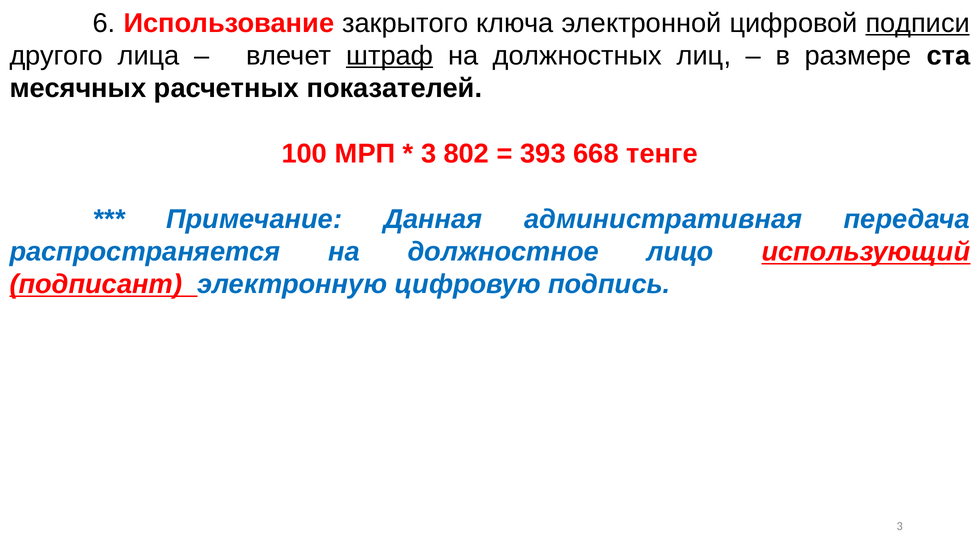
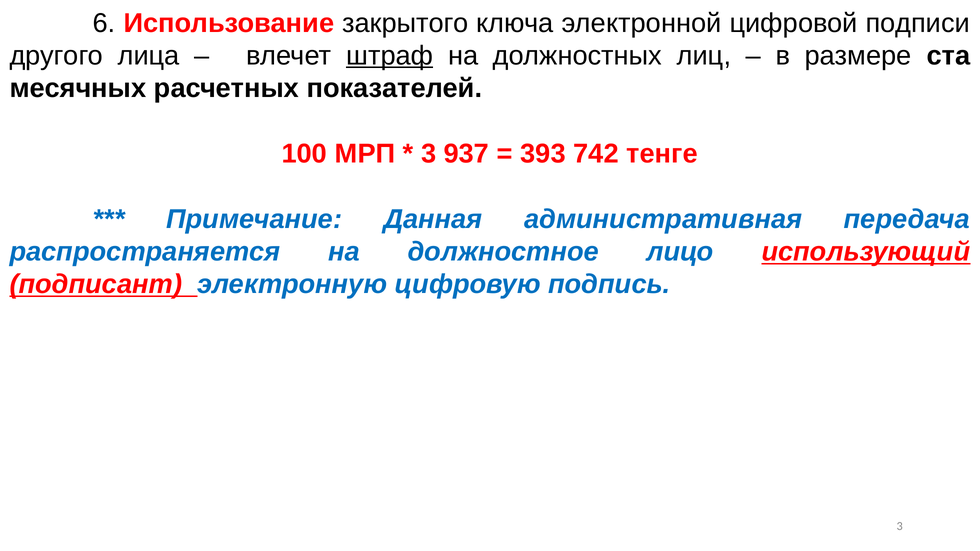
подписи underline: present -> none (918, 23)
802: 802 -> 937 (466, 154)
668: 668 -> 742 (596, 154)
